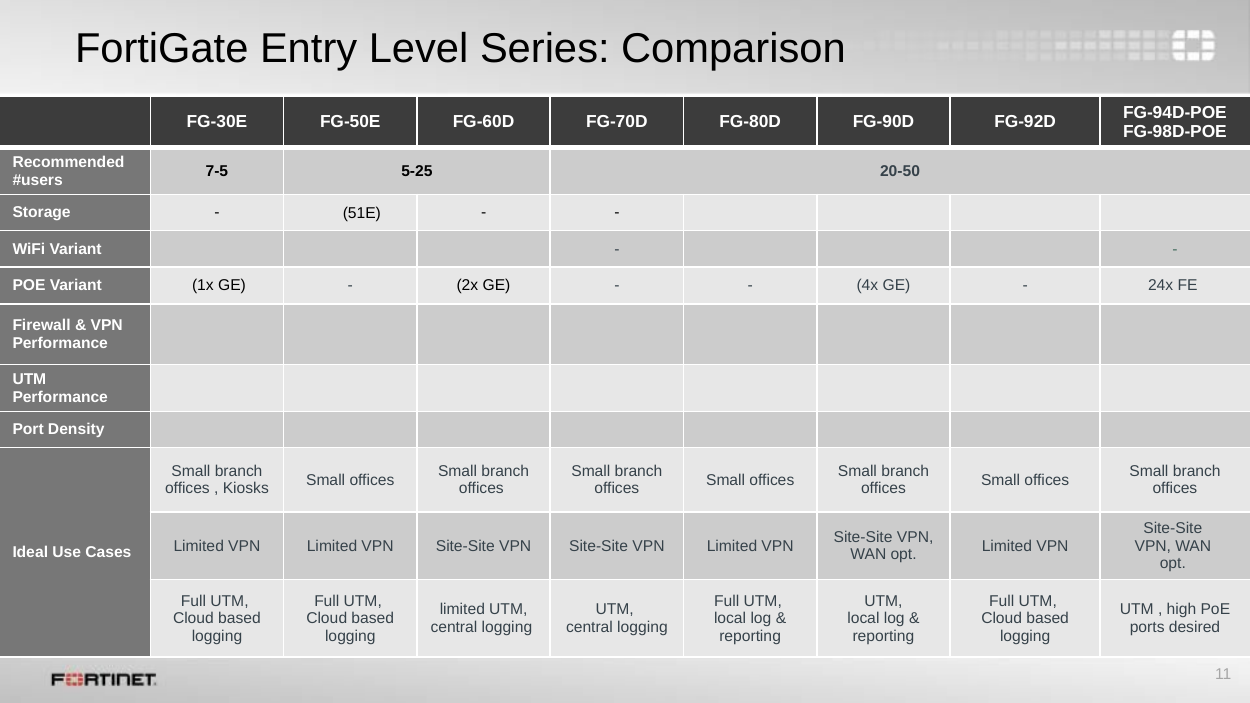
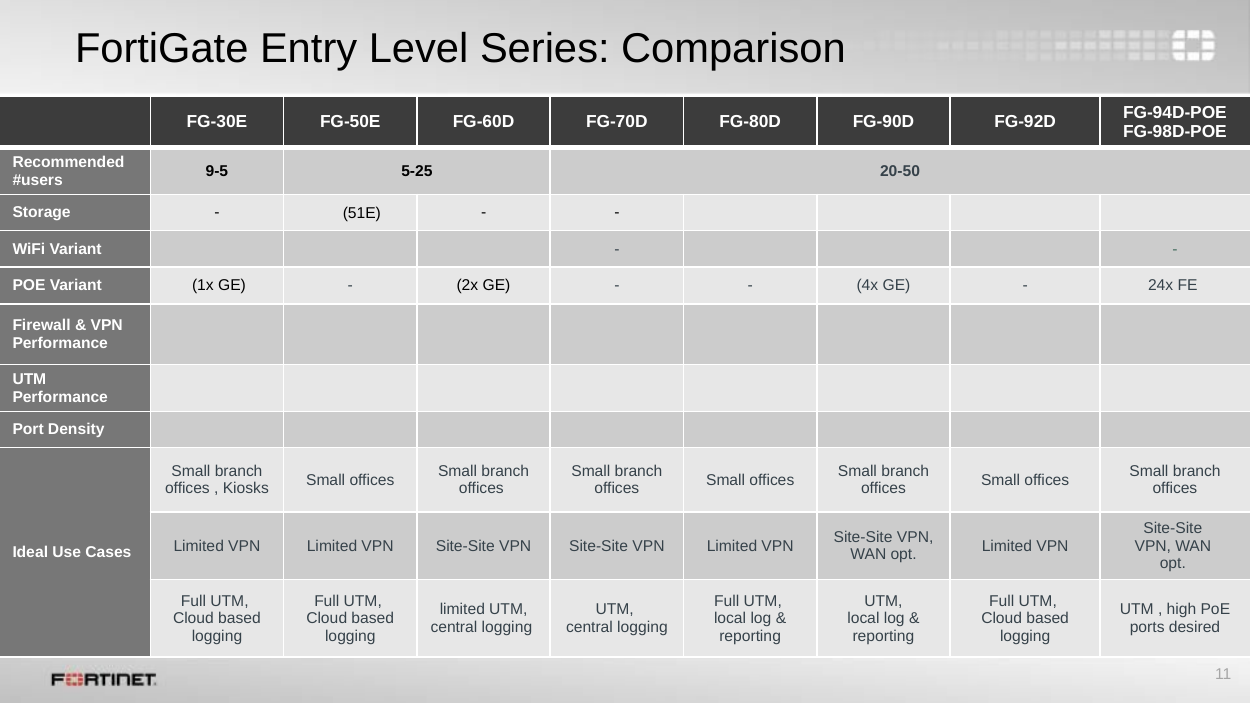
7-5: 7-5 -> 9-5 (217, 171)
